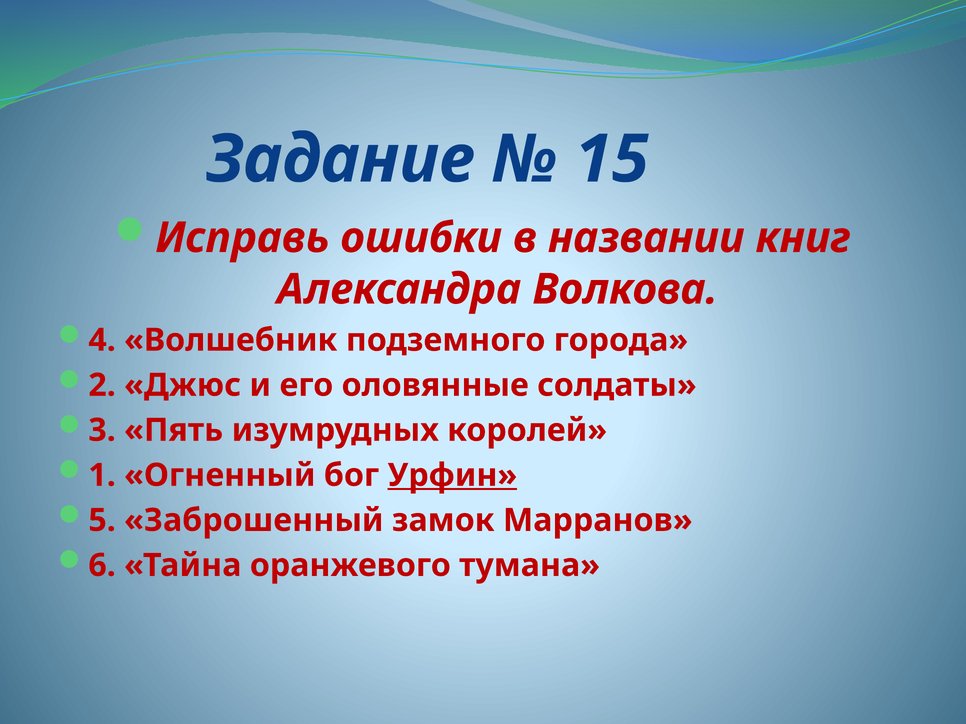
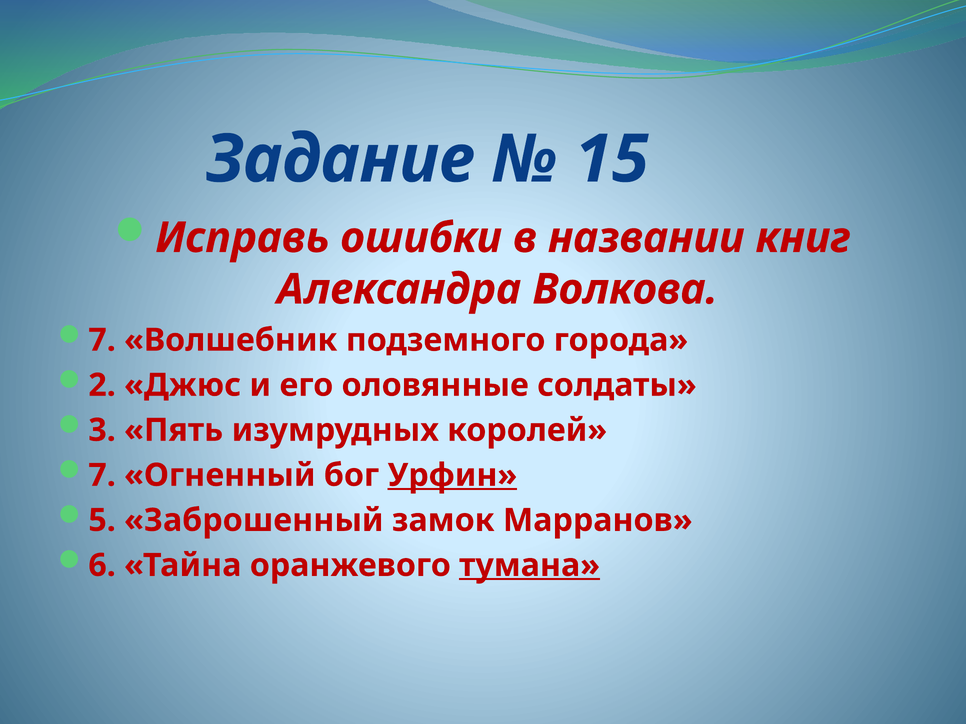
4: 4 -> 7 (102, 340)
1: 1 -> 7 (102, 476)
тумана underline: none -> present (530, 566)
